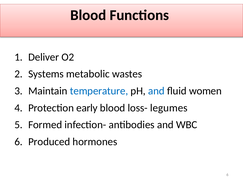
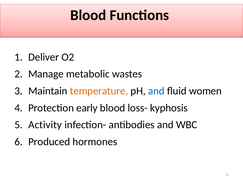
Systems: Systems -> Manage (46, 74)
temperature colour: blue -> orange (99, 91)
legumes: legumes -> kyphosis (169, 107)
Formed: Formed -> Activity (45, 124)
